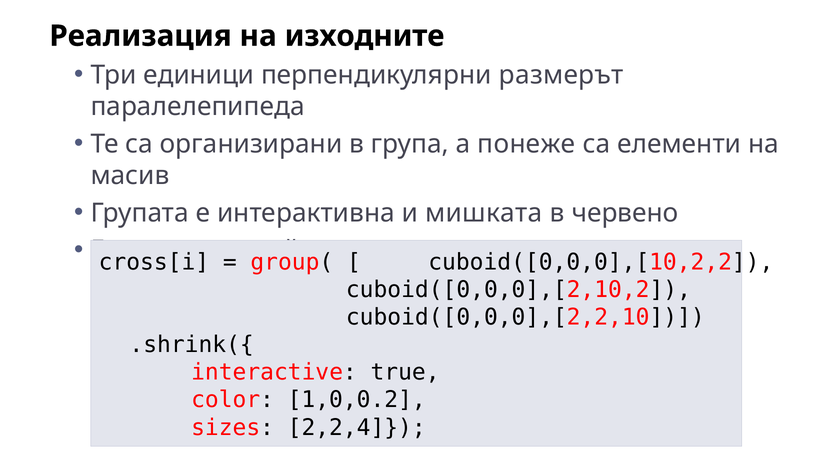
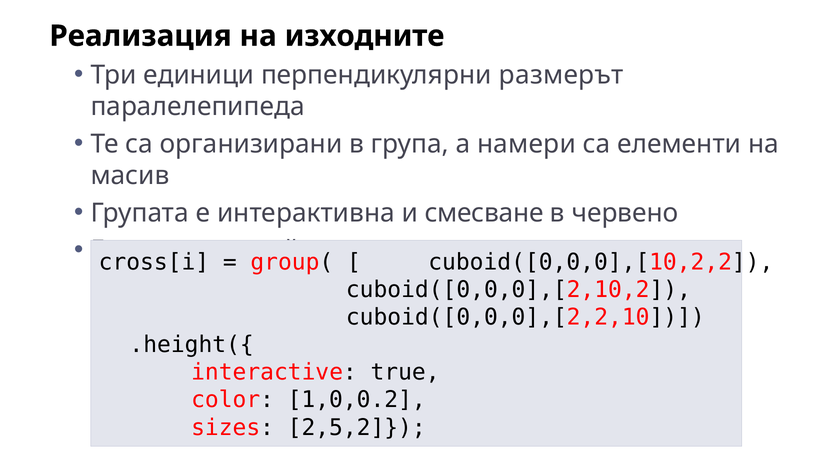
понеже: понеже -> намери (526, 144)
мишката: мишката -> смесване (484, 213)
.shrink({: .shrink({ -> .height({ (192, 345)
2,2,4: 2,2,4 -> 2,5,2 (357, 427)
